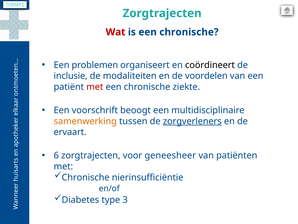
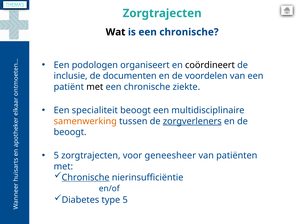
Wat colour: red -> black (116, 32)
problemen: problemen -> podologen (95, 65)
modaliteiten: modaliteiten -> documenten (130, 76)
met colour: red -> black (95, 87)
voorschrift: voorschrift -> specialiteit (95, 110)
ervaart: ervaart -> beoogt (70, 132)
6: 6 -> 5 (56, 155)
Chronische underline: none -> present (86, 177)
type 3: 3 -> 5 (125, 199)
